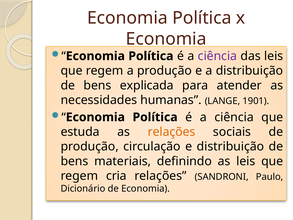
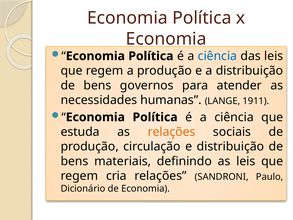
ciência colour: purple -> blue (217, 56)
explicada: explicada -> governos (147, 85)
1901: 1901 -> 1911 (256, 101)
